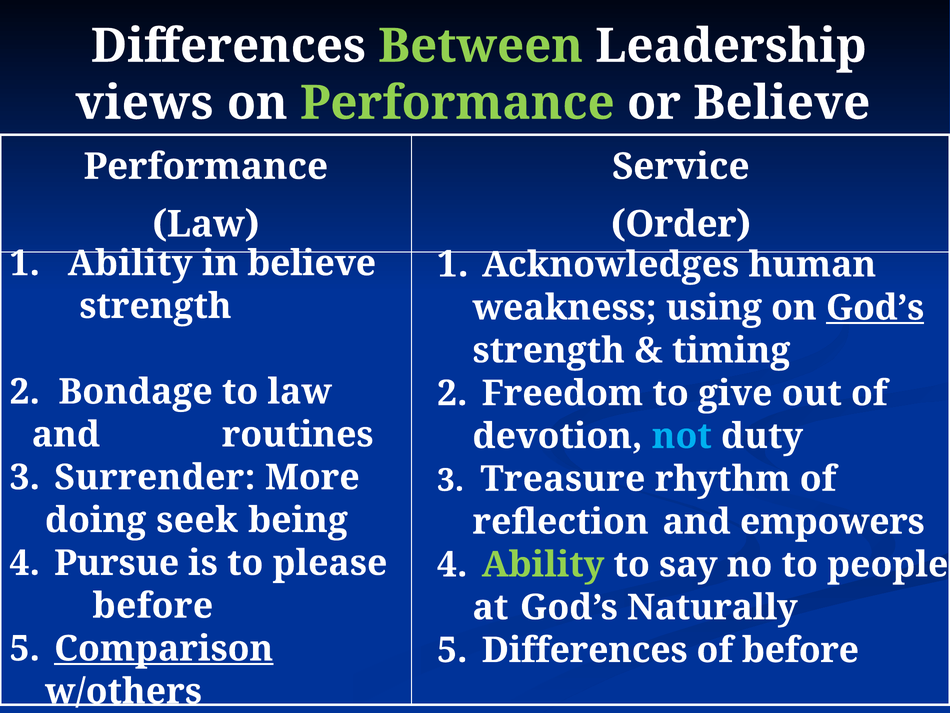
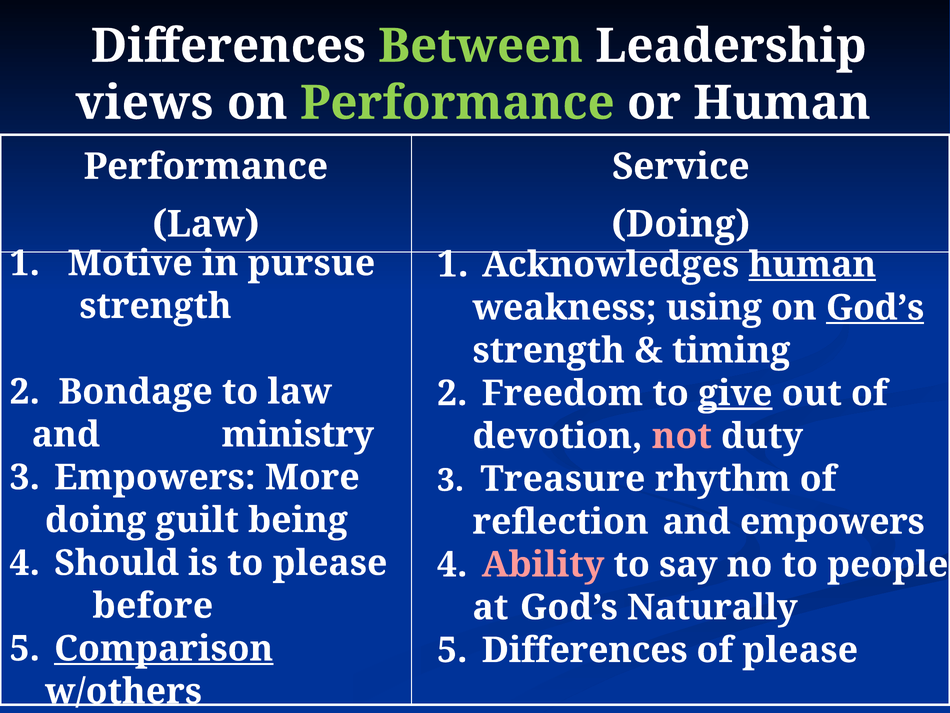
or Believe: Believe -> Human (782, 103)
Order: Order -> Doing (681, 224)
Ability: Ability -> Motive (130, 263)
in believe: believe -> pursue (311, 263)
human underline: none -> present (812, 265)
give underline: none -> present (735, 393)
routines: routines -> ministry (298, 434)
not colour: light blue -> pink (682, 436)
3 Surrender: Surrender -> Empowers (155, 477)
seek: seek -> guilt (197, 520)
Pursue: Pursue -> Should (117, 563)
Ability colour: light green -> pink (543, 564)
of before: before -> please (800, 650)
